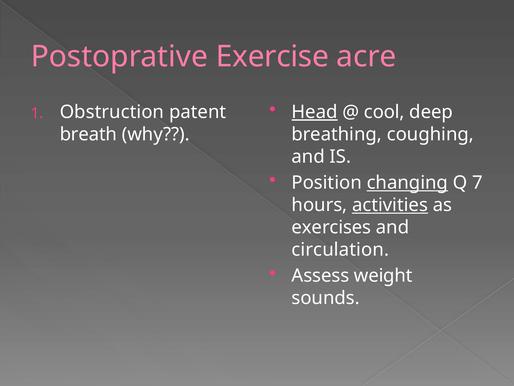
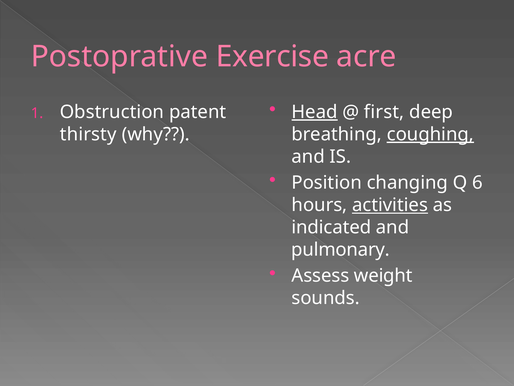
cool: cool -> first (384, 112)
breath: breath -> thirsty (88, 134)
coughing underline: none -> present (430, 134)
changing underline: present -> none (407, 182)
7: 7 -> 6 (478, 182)
exercises: exercises -> indicated (331, 227)
circulation: circulation -> pulmonary (341, 249)
